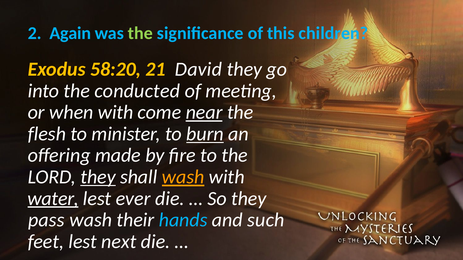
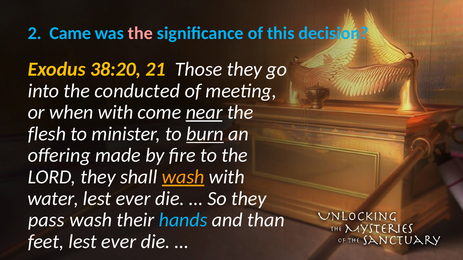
Again: Again -> Came (70, 33)
the colour: light green -> pink (140, 33)
children: children -> decision (334, 33)
58:20: 58:20 -> 38:20 (116, 70)
David: David -> Those (199, 70)
they underline: present -> none (98, 177)
water underline: present -> none (53, 199)
such: such -> than (266, 220)
feet lest next: next -> ever (119, 242)
